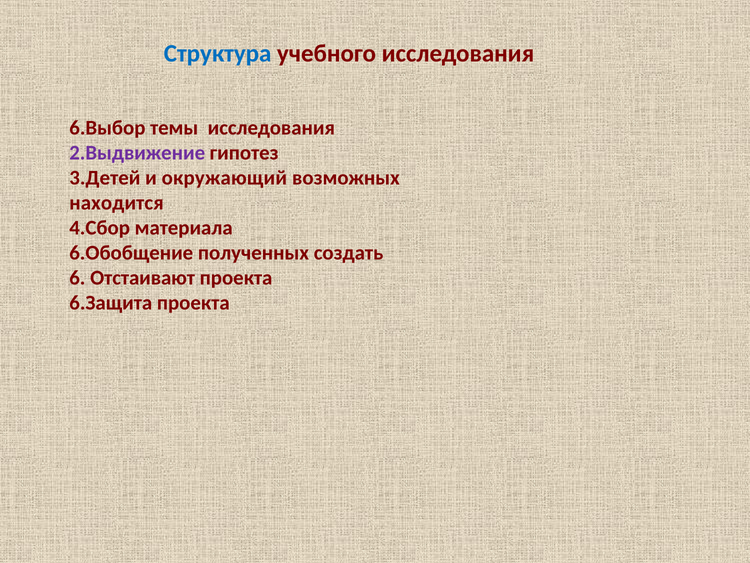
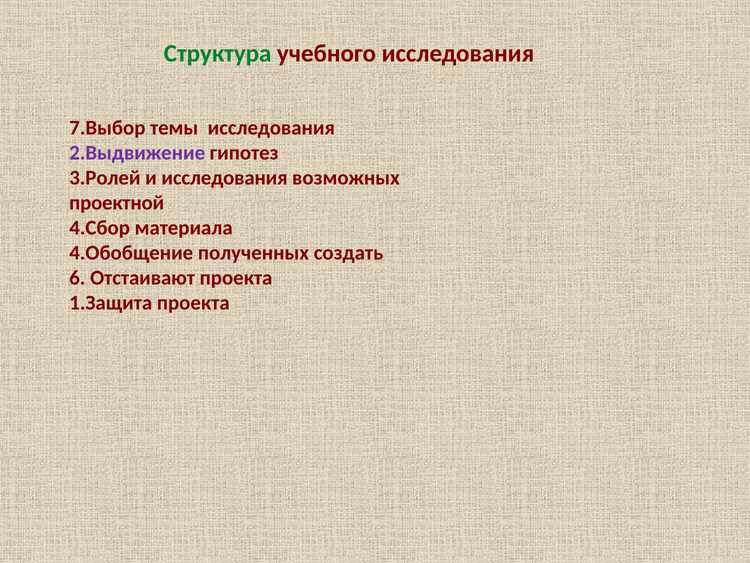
Структура colour: blue -> green (218, 54)
6.Выбор: 6.Выбор -> 7.Выбор (107, 128)
3.Детей: 3.Детей -> 3.Ролей (105, 178)
и окружающий: окружающий -> исследования (225, 178)
находится: находится -> проектной (117, 203)
6.Обобщение: 6.Обобщение -> 4.Обобщение (131, 253)
6.Защита: 6.Защита -> 1.Защита (111, 303)
